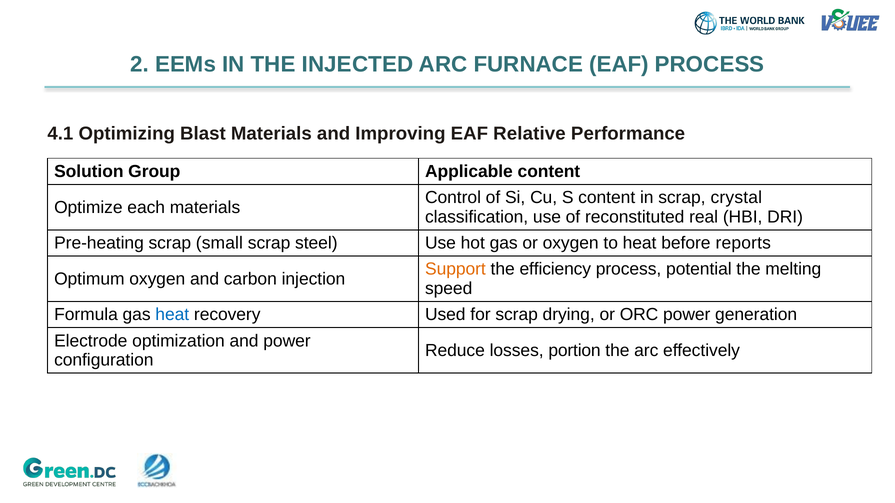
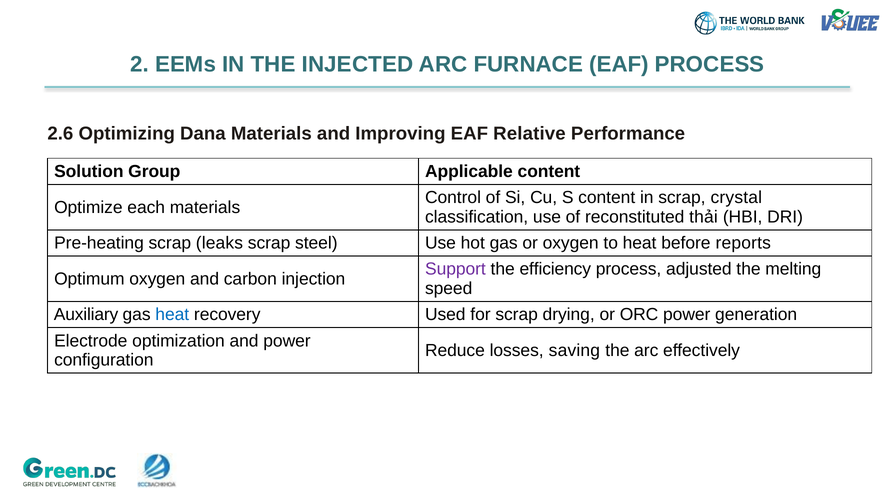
4.1: 4.1 -> 2.6 (60, 134)
Blast: Blast -> Dana (203, 134)
real: real -> thải (704, 217)
small: small -> leaks (219, 243)
Support colour: orange -> purple (455, 269)
potential: potential -> adjusted (699, 269)
Formula: Formula -> Auxiliary (86, 315)
portion: portion -> saving (574, 351)
